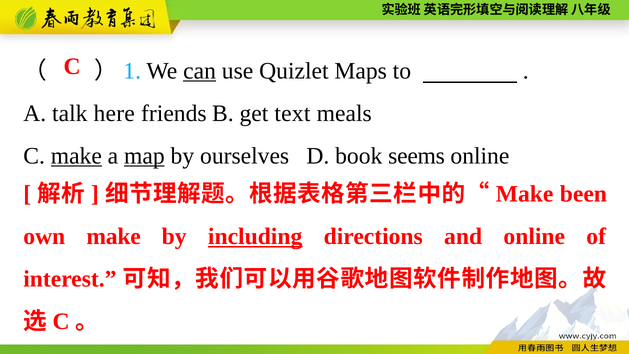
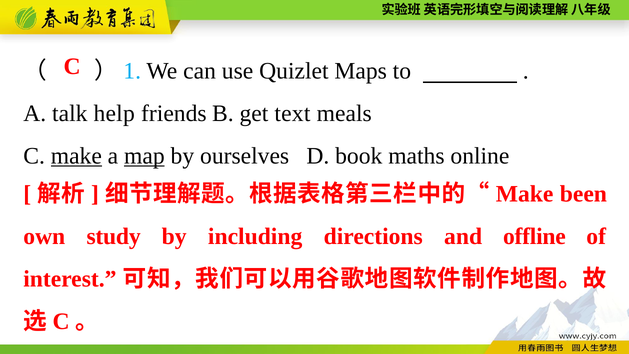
can underline: present -> none (200, 71)
here: here -> help (114, 113)
seems: seems -> maths (416, 156)
own make: make -> study (114, 237)
including underline: present -> none (255, 237)
and online: online -> offline (534, 237)
